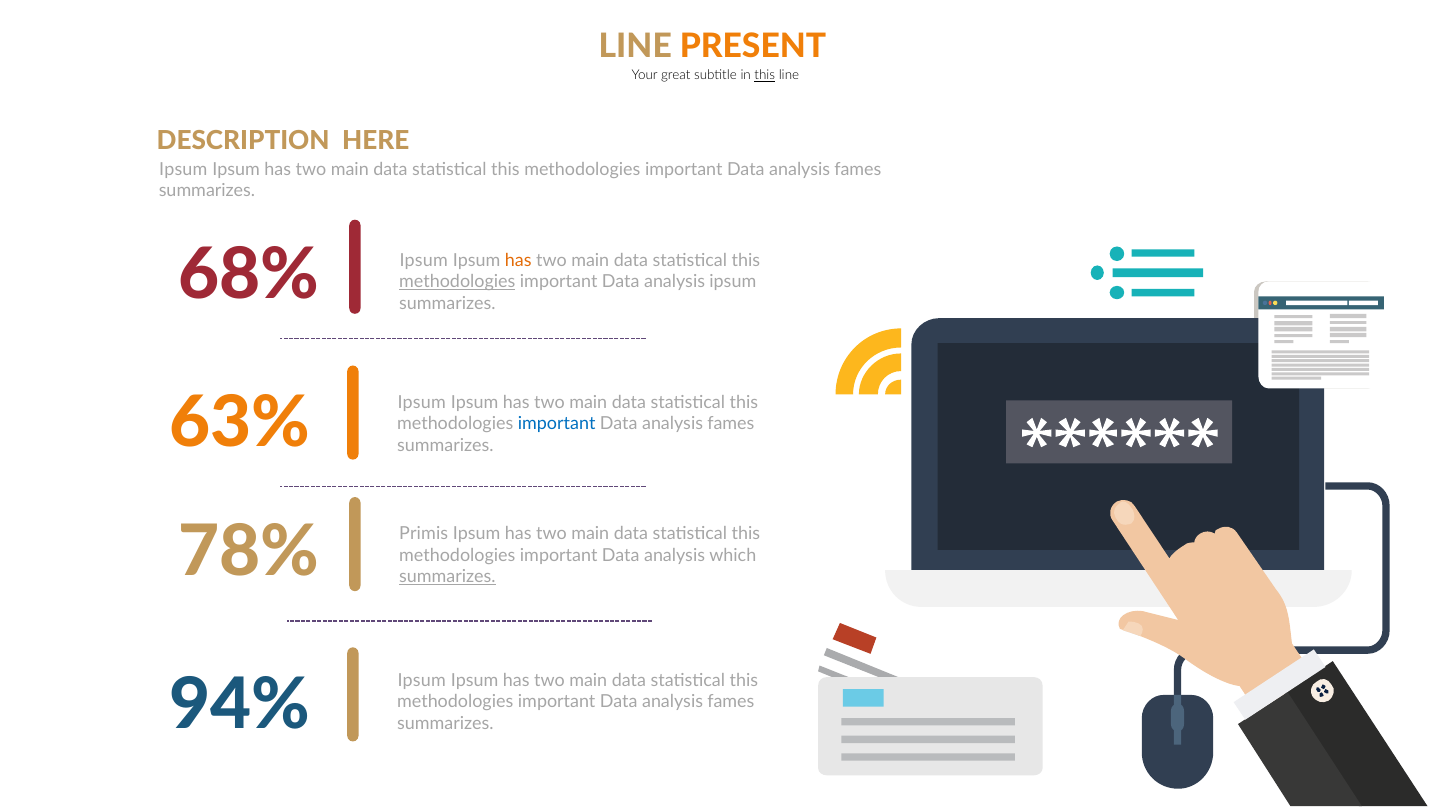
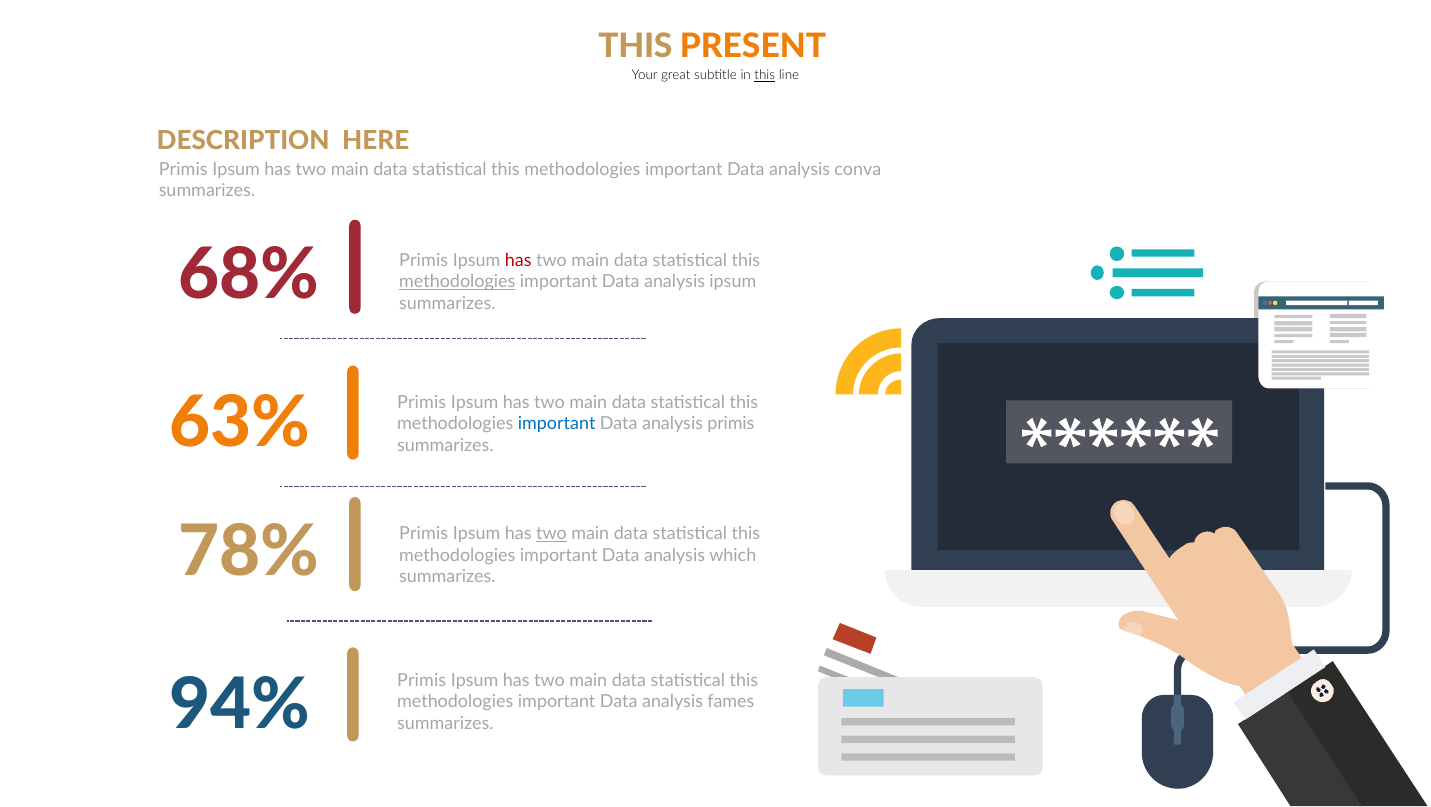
LINE: LINE -> THIS (635, 46)
Ipsum: Ipsum -> Primis (183, 169)
fames: fames -> conva (858, 169)
68% Ipsum: Ipsum -> Primis (424, 261)
has colour: orange -> red (518, 261)
63% Ipsum: Ipsum -> Primis (422, 402)
fames: fames -> primis (731, 424)
two underline: none -> present (551, 534)
summarizes underline: present -> none (447, 577)
94% Ipsum: Ipsum -> Primis (422, 680)
